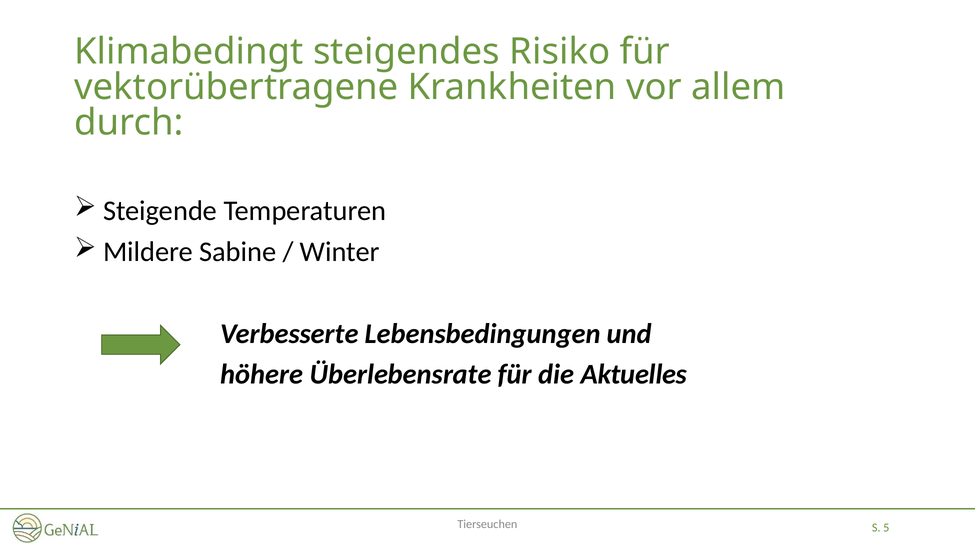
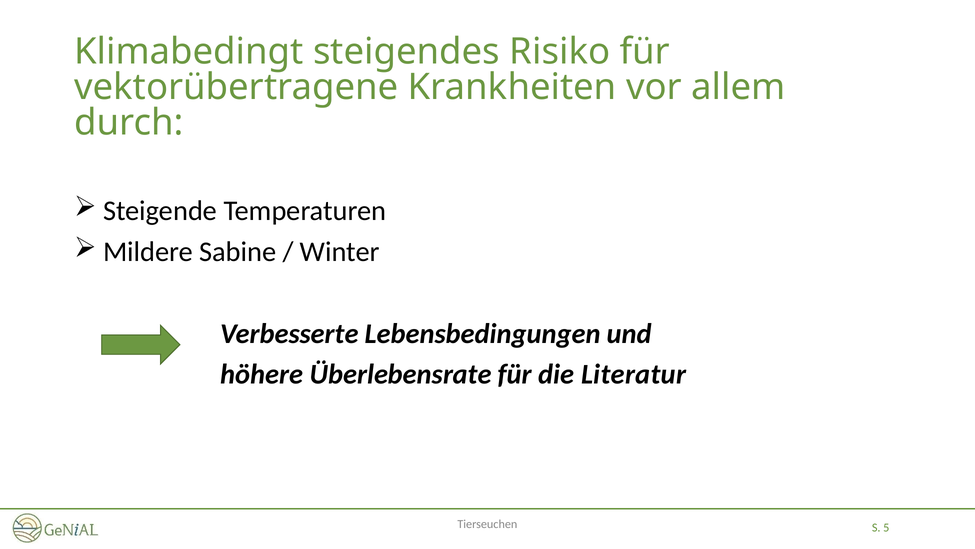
Aktuelles: Aktuelles -> Literatur (634, 374)
